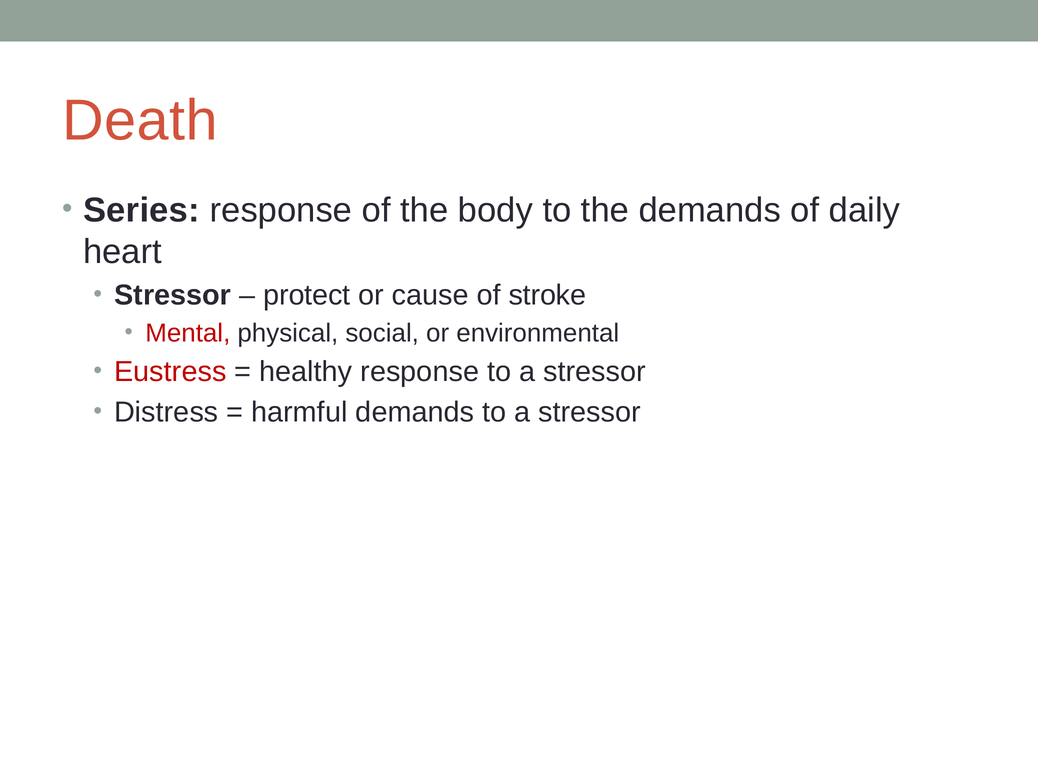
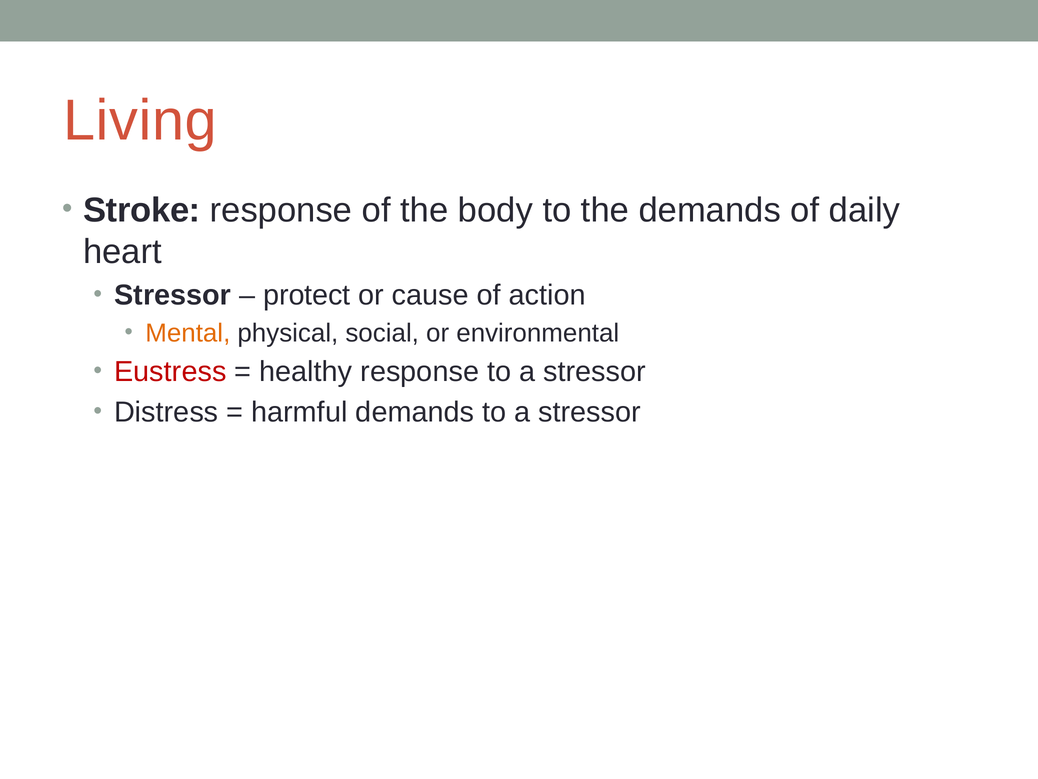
Death: Death -> Living (140, 121)
Series: Series -> Stroke (142, 210)
stroke: stroke -> action (547, 295)
Mental colour: red -> orange (188, 333)
